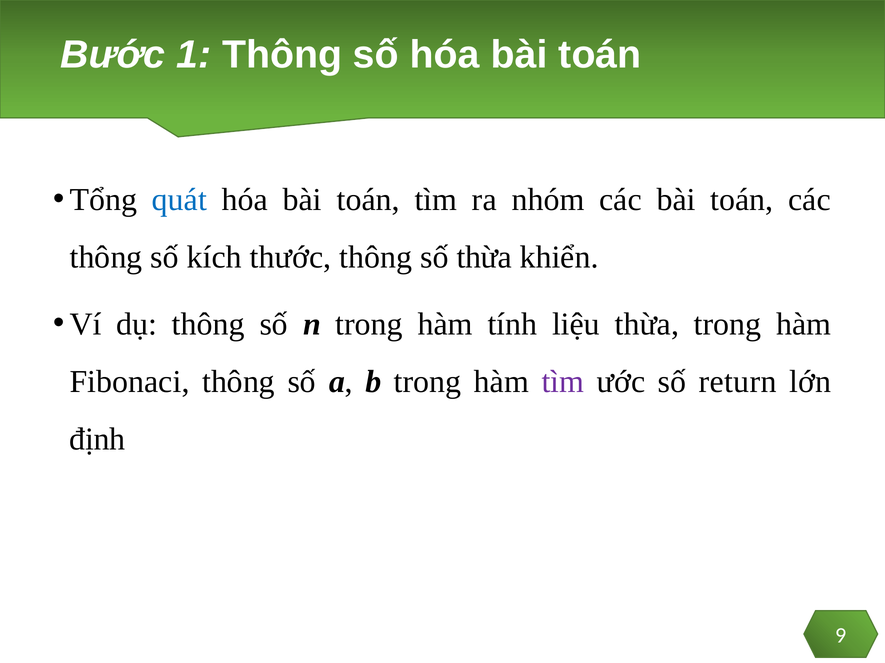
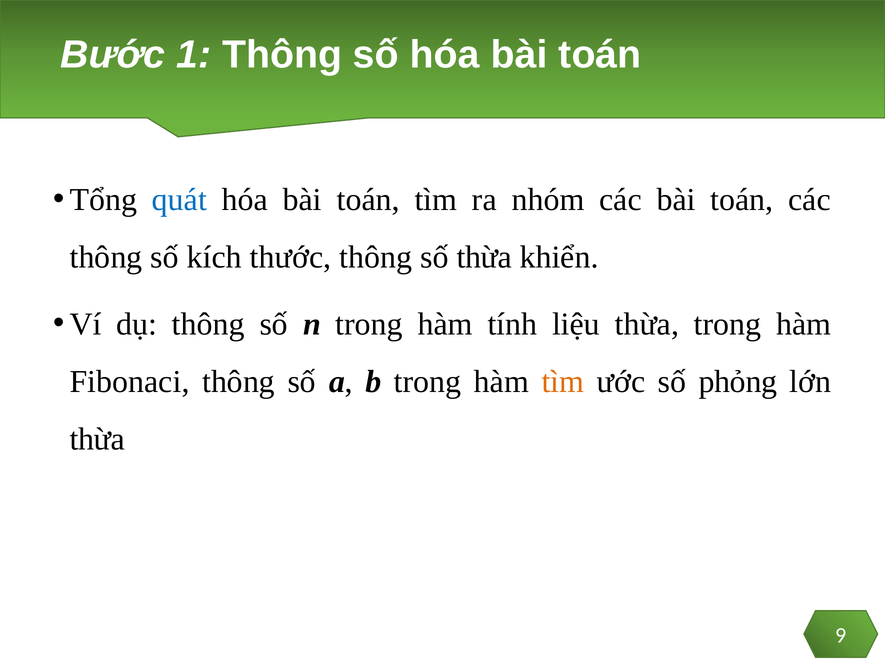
tìm colour: purple -> orange (563, 382)
return: return -> phỏng (738, 382)
định: định -> thừa (97, 440)
